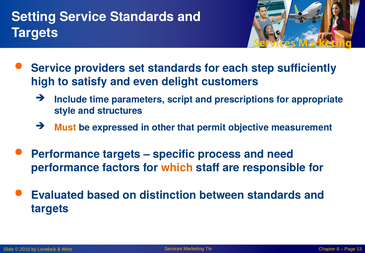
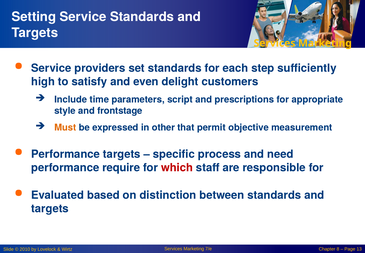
structures: structures -> frontstage (120, 111)
factors: factors -> require (121, 167)
which colour: orange -> red (177, 167)
